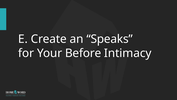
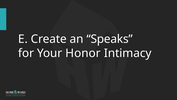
Before: Before -> Honor (83, 53)
